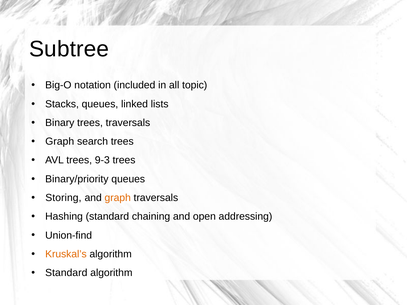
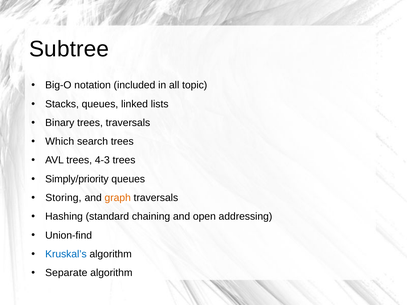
Graph: Graph -> Which (60, 142)
9-3: 9-3 -> 4-3 (102, 160)
Binary/priority: Binary/priority -> Simply/priority (77, 179)
Kruskal’s colour: orange -> blue (66, 254)
Standard: Standard -> Separate (66, 273)
